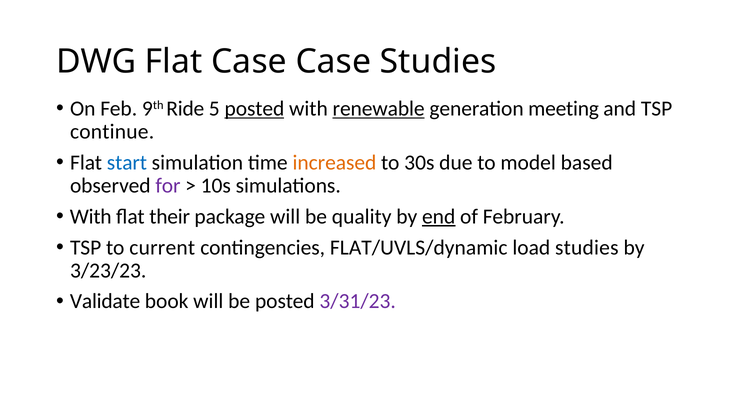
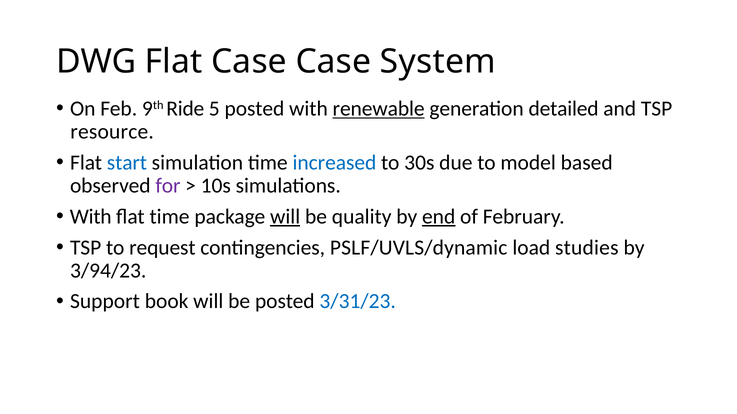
Case Studies: Studies -> System (438, 62)
posted underline: present -> none (254, 109)
meeting: meeting -> detailed (564, 109)
continue: continue -> resource (112, 132)
increased colour: orange -> blue (334, 163)
flat their: their -> time (170, 217)
will underline: none -> present (285, 217)
current: current -> request (162, 248)
FLAT/UVLS/dynamic: FLAT/UVLS/dynamic -> PSLF/UVLS/dynamic (419, 248)
3/23/23: 3/23/23 -> 3/94/23 (108, 271)
Validate: Validate -> Support (105, 302)
3/31/23 colour: purple -> blue (358, 302)
